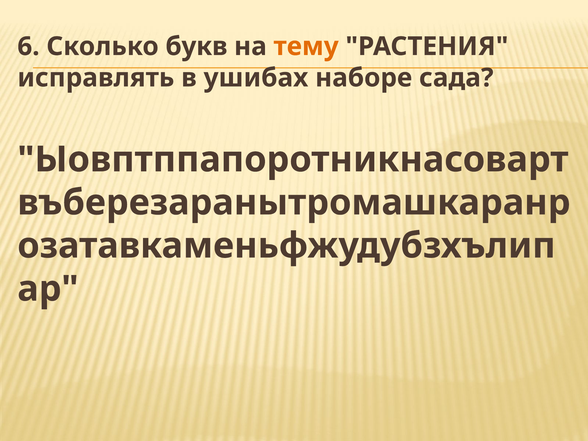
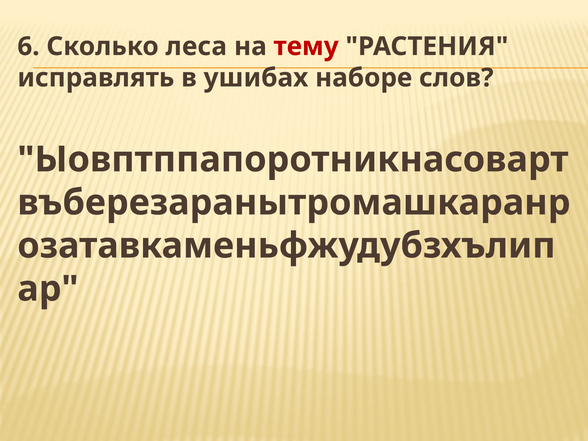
букв: букв -> леса (196, 46)
тему colour: orange -> red (306, 46)
сада: сада -> слов (456, 78)
